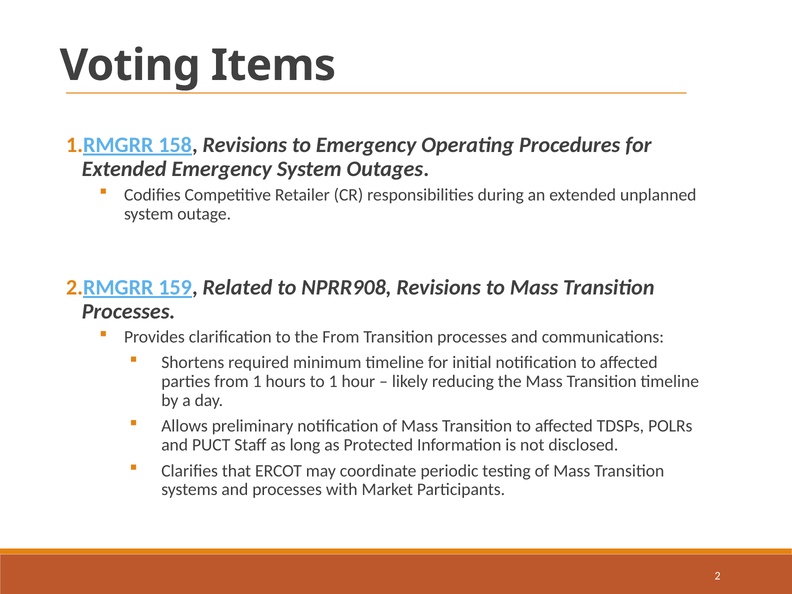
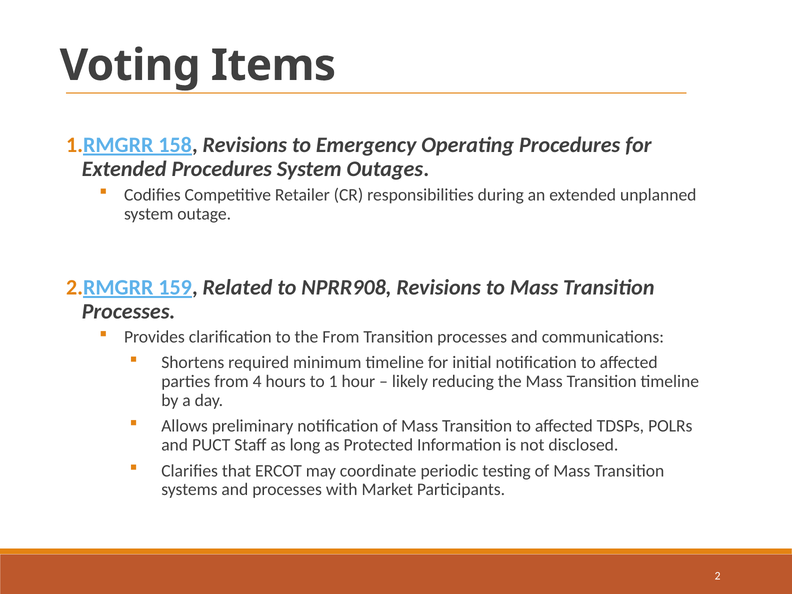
Extended Emergency: Emergency -> Procedures (222, 169)
from 1: 1 -> 4 (257, 382)
